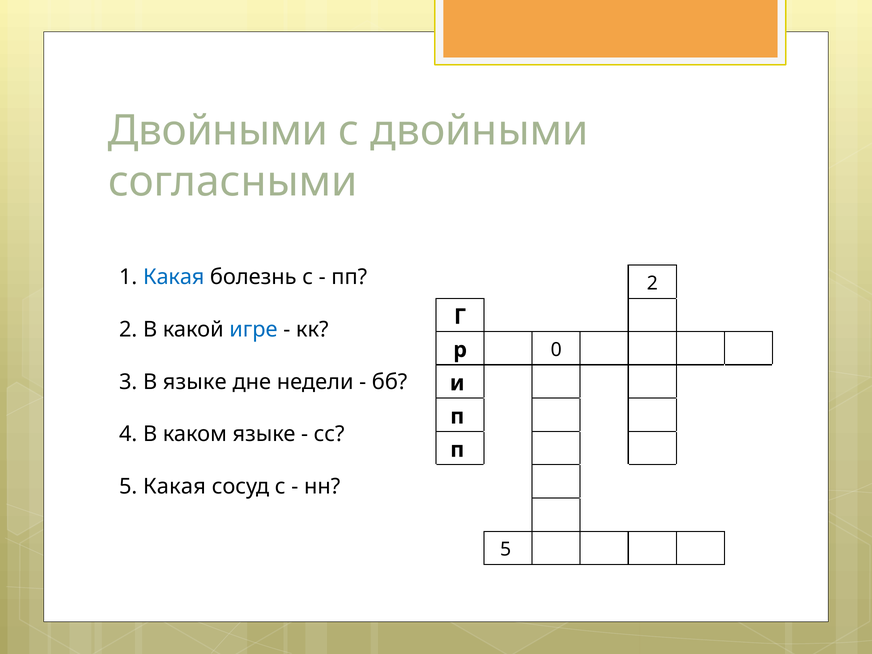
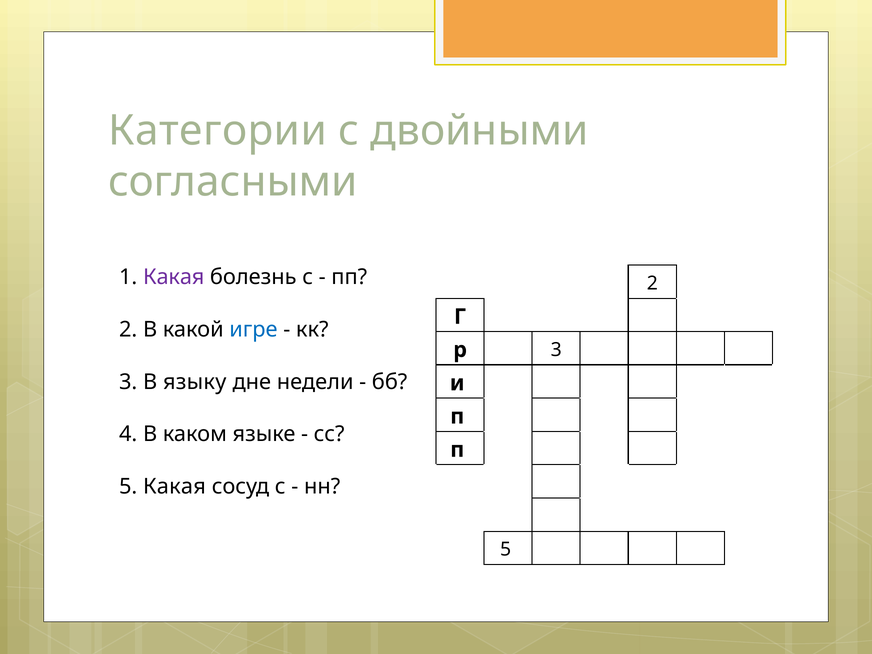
Двойными: Двойными -> Категории (218, 131)
Какая colour: blue -> purple (174, 277)
р 0: 0 -> 3 (556, 350)
В языке: языке -> языку (195, 382)
